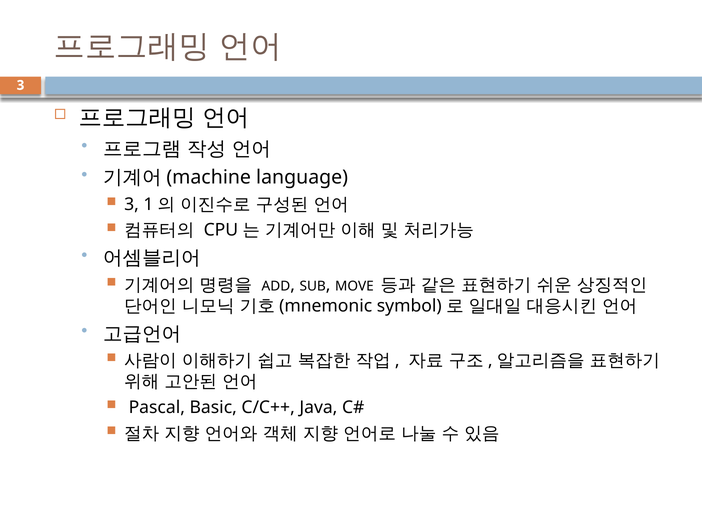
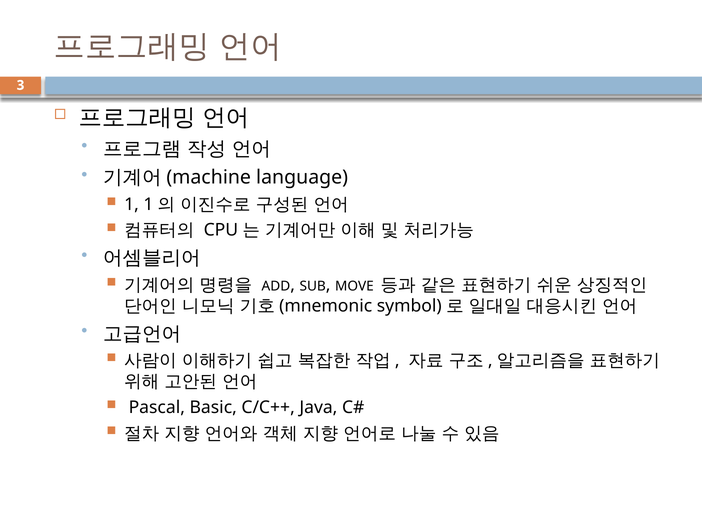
3: 3 -> 1 (131, 204)
